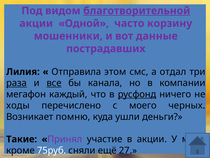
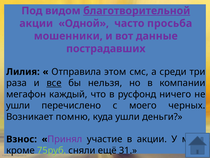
корзину: корзину -> просьба (170, 23)
отдал: отдал -> среди (173, 72)
раза underline: present -> none (17, 83)
канала: канала -> нельзя (105, 83)
русфонд underline: present -> none (137, 94)
ходы: ходы -> ушли (18, 105)
Такие: Такие -> Взнос (22, 139)
75руб colour: white -> light green (52, 150)
27: 27 -> 31 (128, 150)
